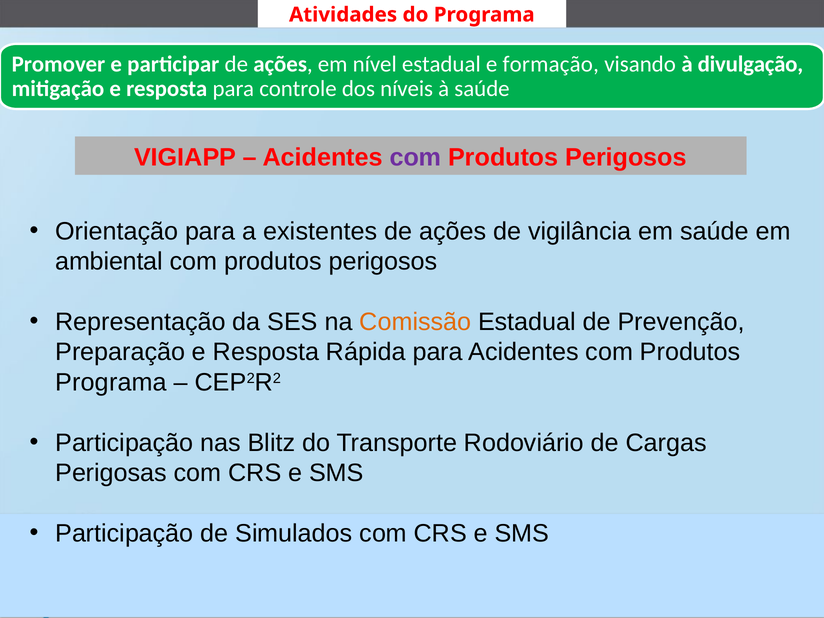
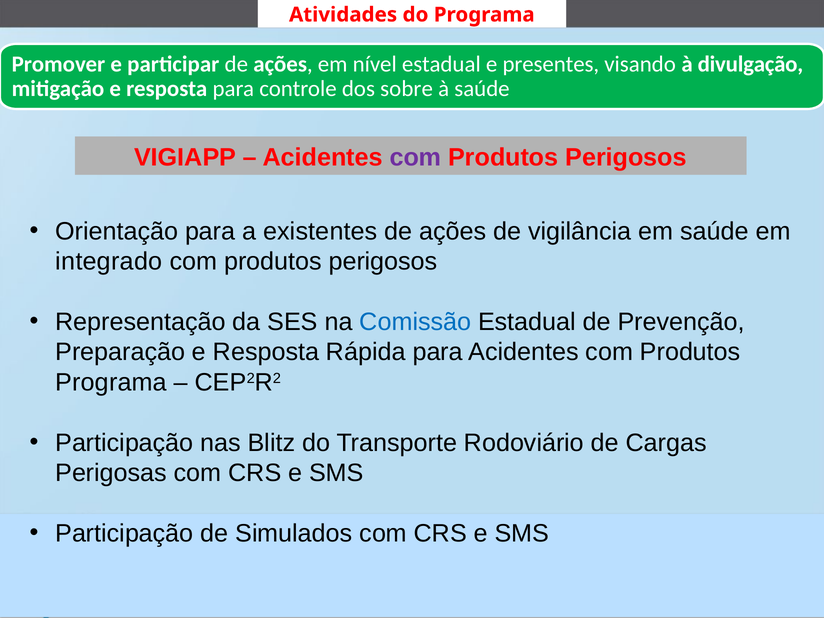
formação: formação -> presentes (551, 64)
níveis: níveis -> sobre (407, 89)
ambiental: ambiental -> integrado (109, 262)
Comissão colour: orange -> blue (415, 322)
